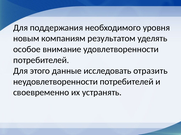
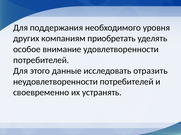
новым: новым -> других (26, 39)
результатом: результатом -> приобретать (112, 39)
